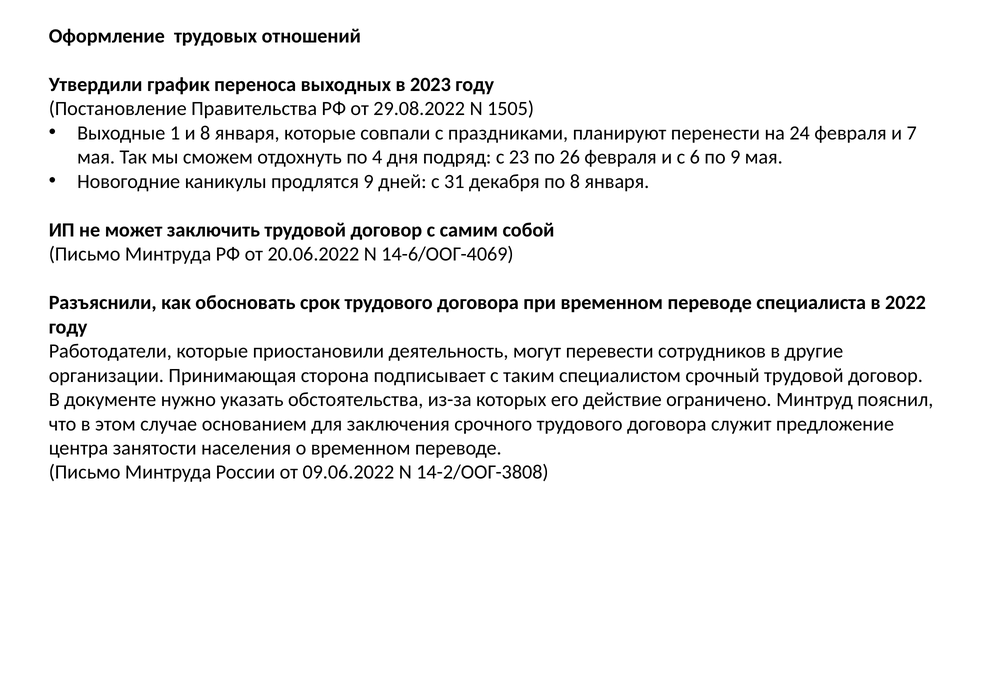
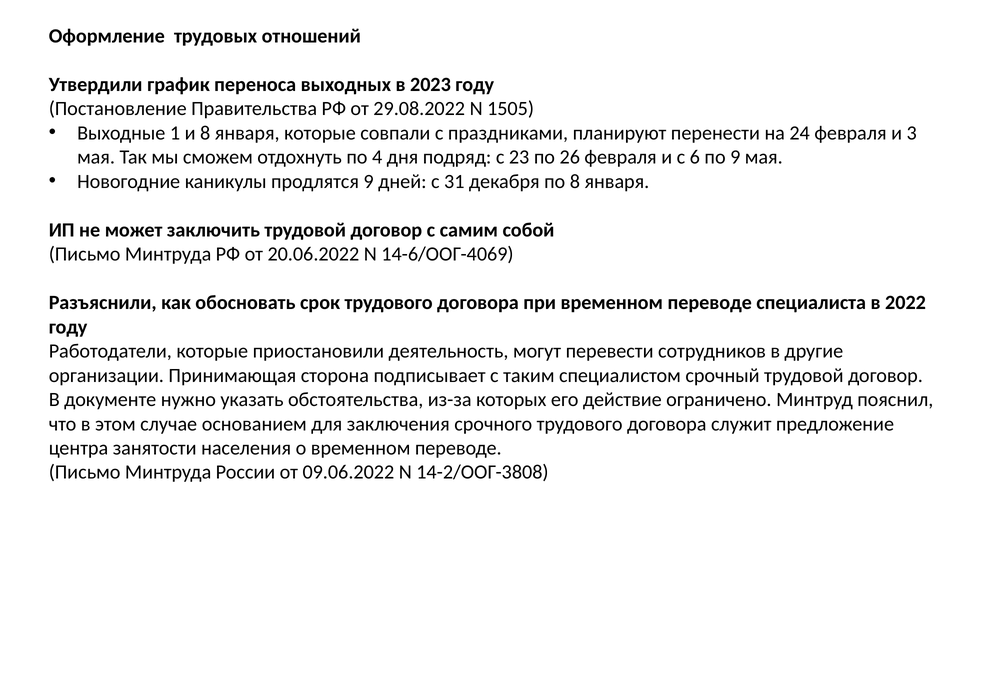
7: 7 -> 3 (912, 133)
